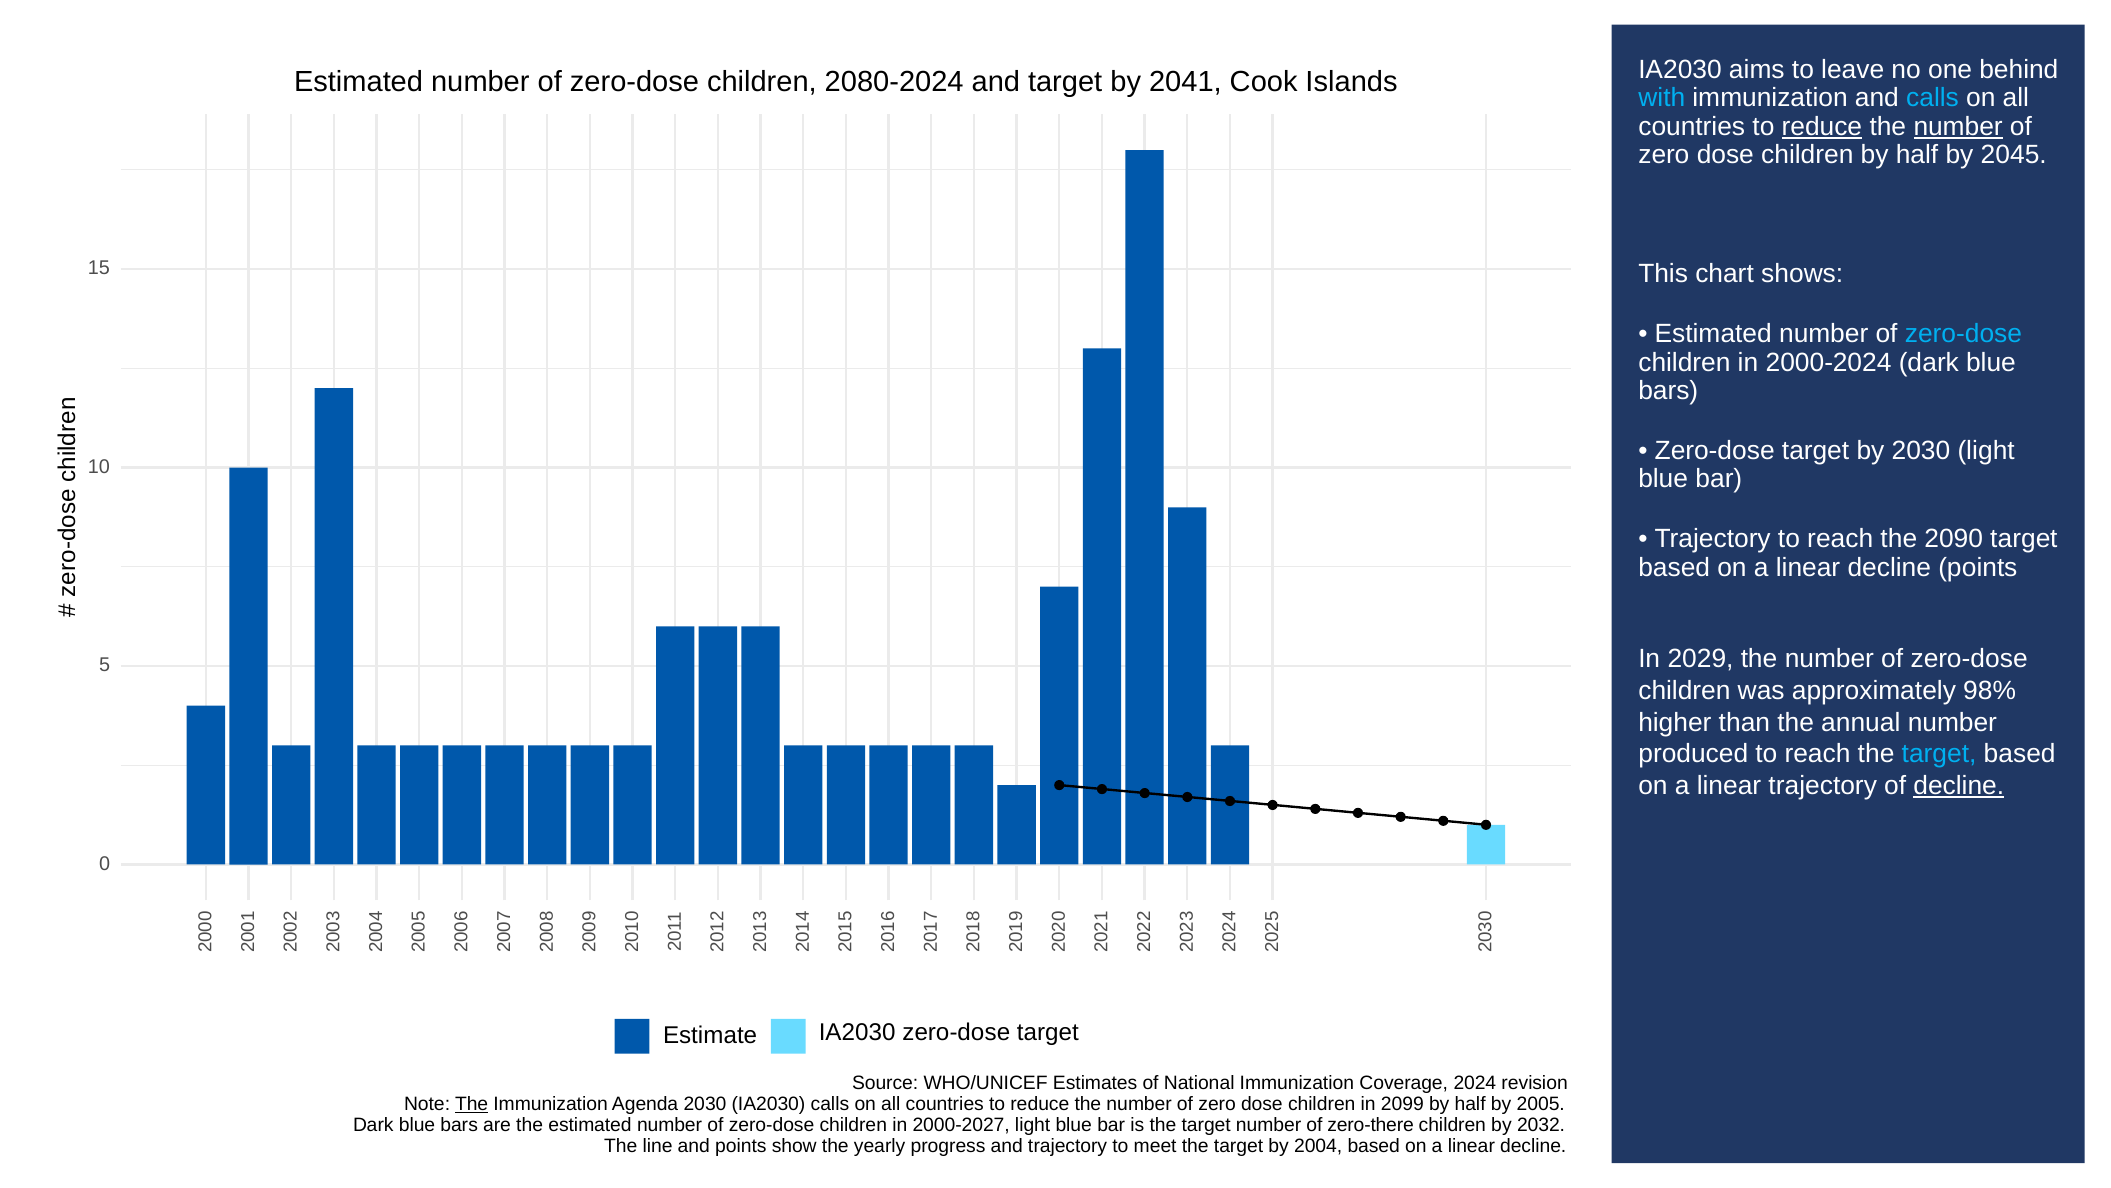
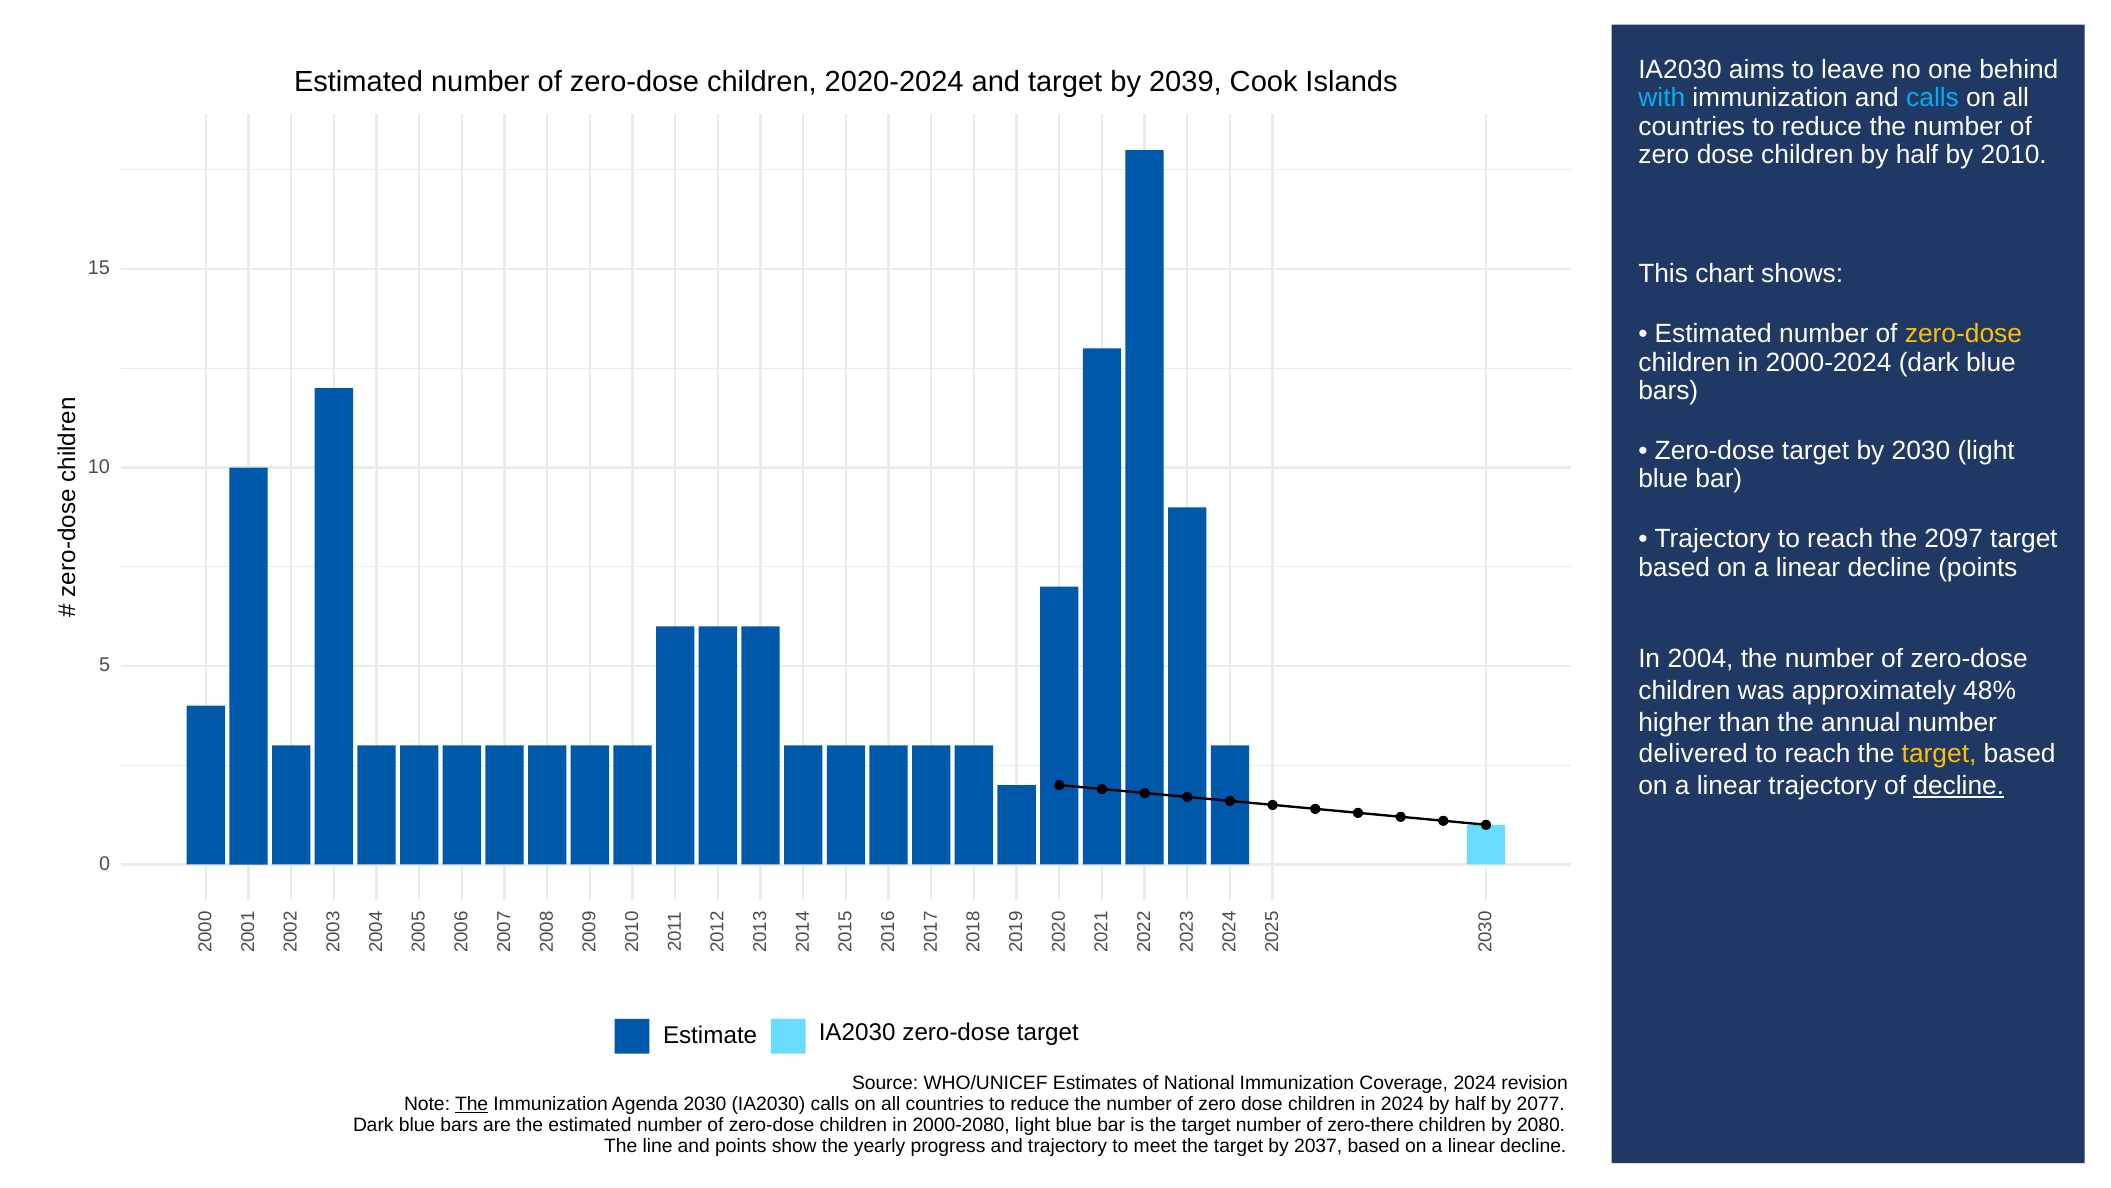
2080-2024: 2080-2024 -> 2020-2024 (894, 82)
2041: 2041 -> 2039 (1185, 82)
reduce underline: present -> none (1822, 126)
number underline: present -> none (1958, 126)
2045: 2045 -> 2010 (2014, 155)
zero-dose colour: light blue -> yellow (1963, 334)
2090: 2090 -> 2097 (1954, 539)
2029: 2029 -> 2004 (1701, 659)
98%: 98% -> 48% (1990, 690)
produced: produced -> delivered (1693, 754)
target colour: light blue -> yellow (1939, 754)
in 2099: 2099 -> 2024 (1402, 1104)
2005: 2005 -> 2077 (1541, 1104)
2000-2027: 2000-2027 -> 2000-2080 (961, 1125)
2032: 2032 -> 2080 (1541, 1125)
2004: 2004 -> 2037 (1318, 1146)
